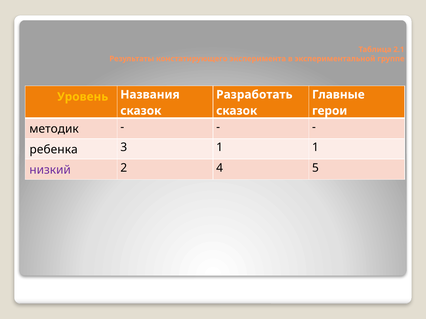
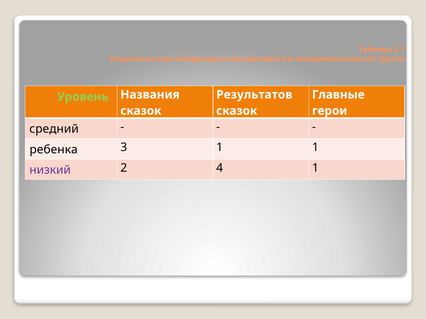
Разработать: Разработать -> Результатов (254, 95)
Уровень colour: yellow -> light green (83, 97)
методик: методик -> средний (54, 129)
4 5: 5 -> 1 (315, 168)
